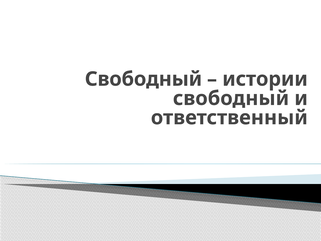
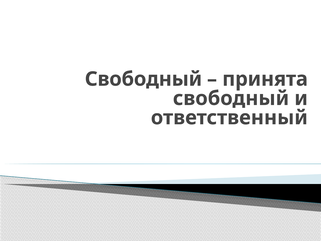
истории: истории -> принята (265, 79)
